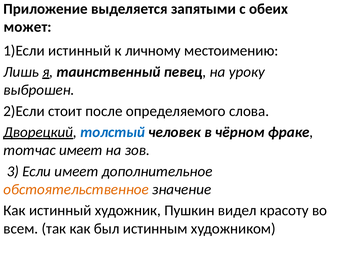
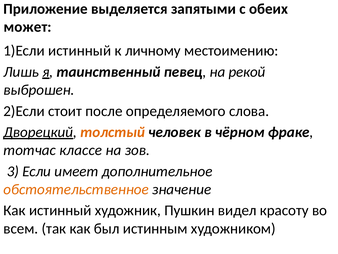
уроку: уроку -> рекой (247, 72)
толстый colour: blue -> orange (113, 132)
тотчас имеет: имеет -> классе (81, 150)
